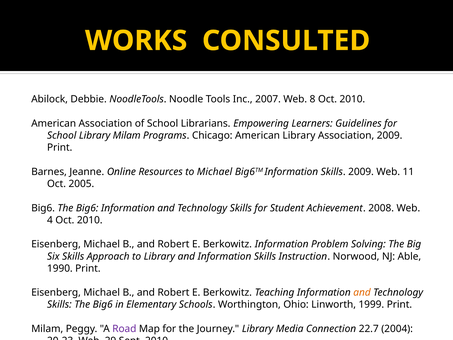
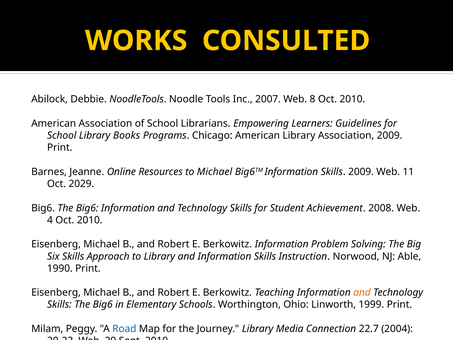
Library Milam: Milam -> Books (127, 135)
2005: 2005 -> 2029 (81, 184)
Road colour: purple -> blue (124, 329)
